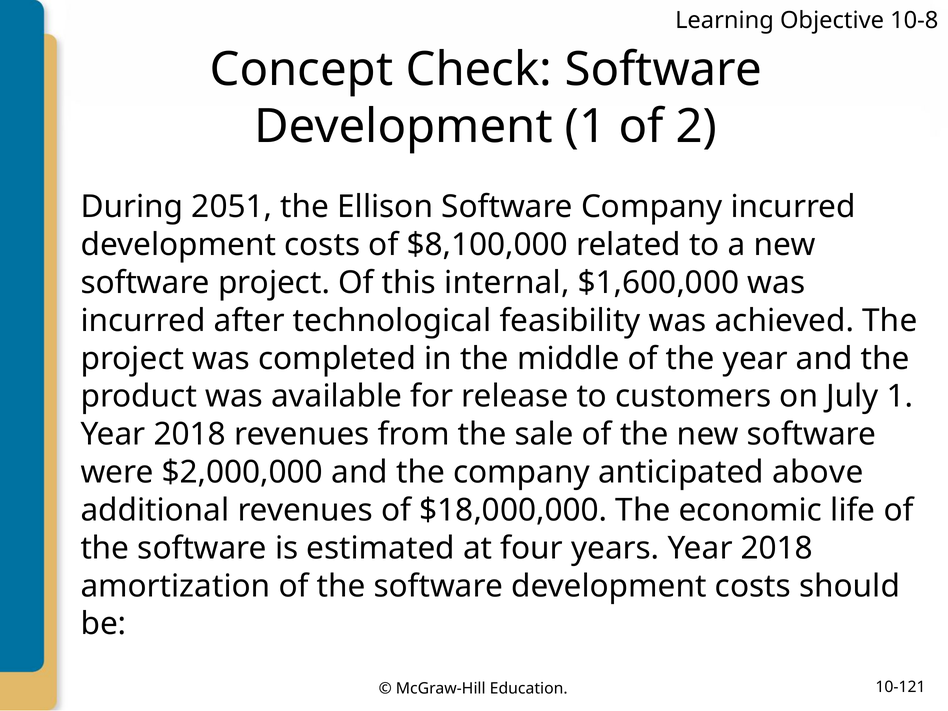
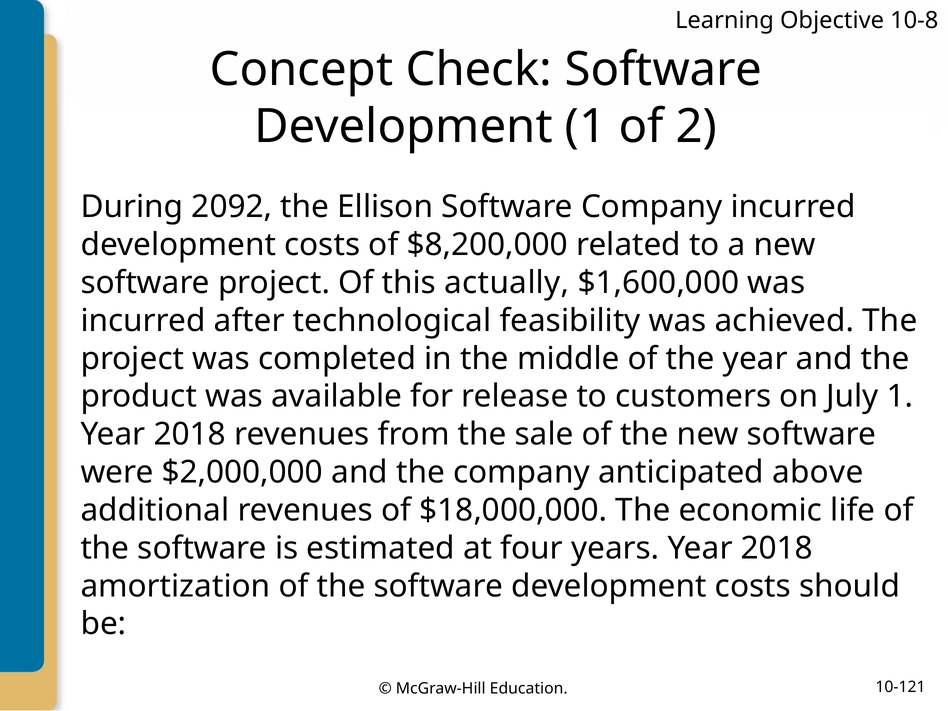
2051: 2051 -> 2092 (232, 207)
$8,100,000: $8,100,000 -> $8,200,000 (487, 245)
internal: internal -> actually (507, 283)
